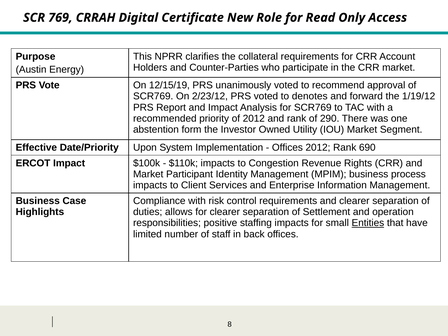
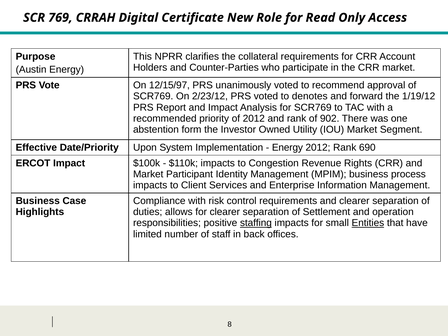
12/15/19: 12/15/19 -> 12/15/97 (169, 85)
290: 290 -> 902 (330, 118)
Offices: Offices -> Energy (287, 148)
staffing underline: none -> present (256, 223)
